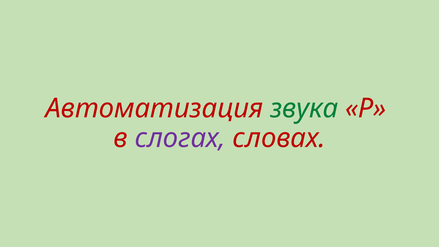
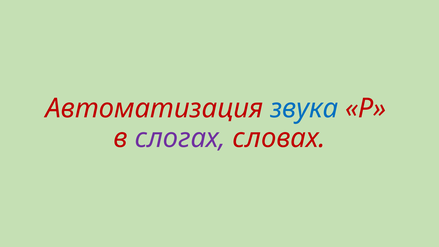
звука colour: green -> blue (304, 108)
